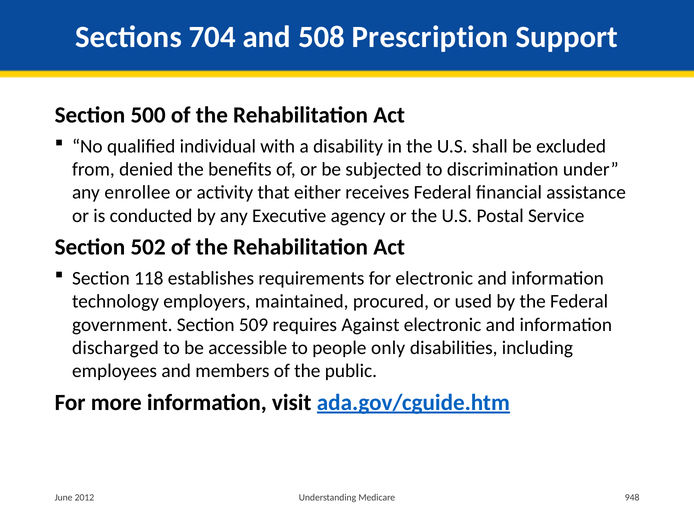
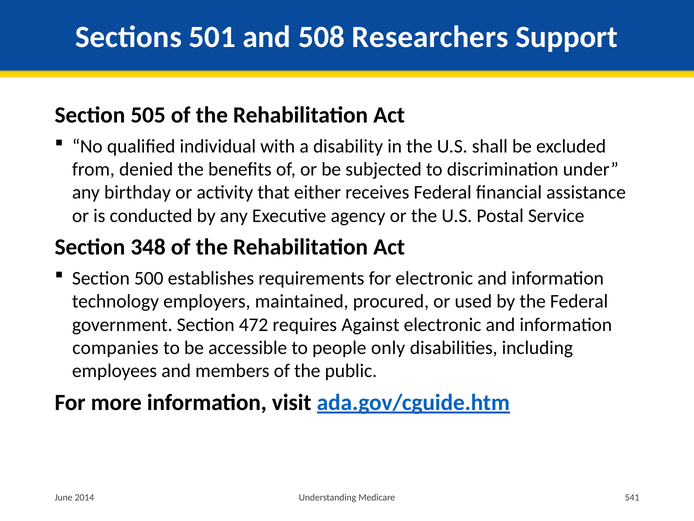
704: 704 -> 501 (212, 37)
Prescription: Prescription -> Researchers (430, 37)
500: 500 -> 505 (148, 115)
enrollee: enrollee -> birthday (138, 192)
502: 502 -> 348 (148, 247)
118: 118 -> 500 (149, 278)
509: 509 -> 472 (254, 324)
discharged: discharged -> companies (115, 347)
2012: 2012 -> 2014 (84, 497)
948: 948 -> 541 (632, 497)
